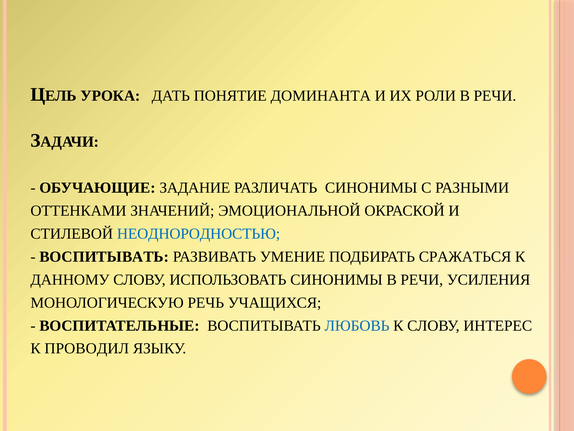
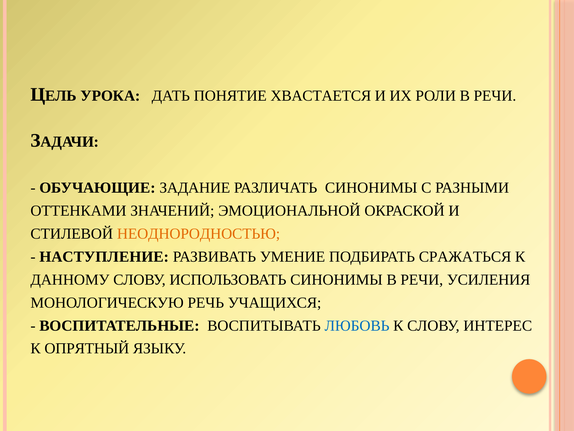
ДОМИНАНТА: ДОМИНАНТА -> ХВАСТАЕТСЯ (321, 96)
НЕОДНОРОДНОСТЬЮ colour: blue -> orange (199, 233)
ВОСПИТЫВАТЬ: ВОСПИТЫВАТЬ -> НАСТУПЛЕНИЕ (104, 256)
ПРОВОДИЛ: ПРОВОДИЛ -> ОПРЯТНЫЙ (87, 348)
